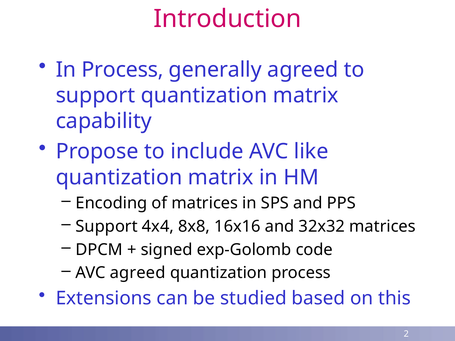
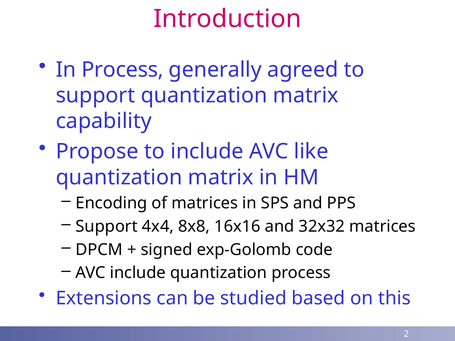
AVC agreed: agreed -> include (138, 273)
